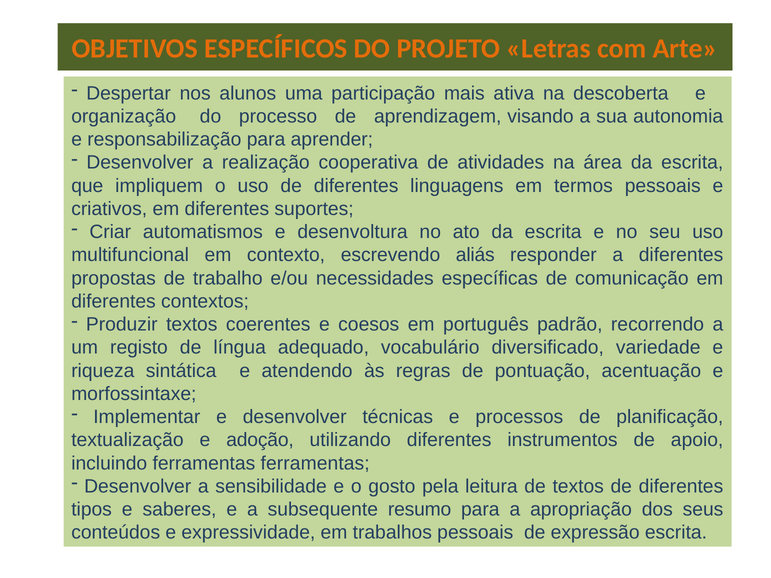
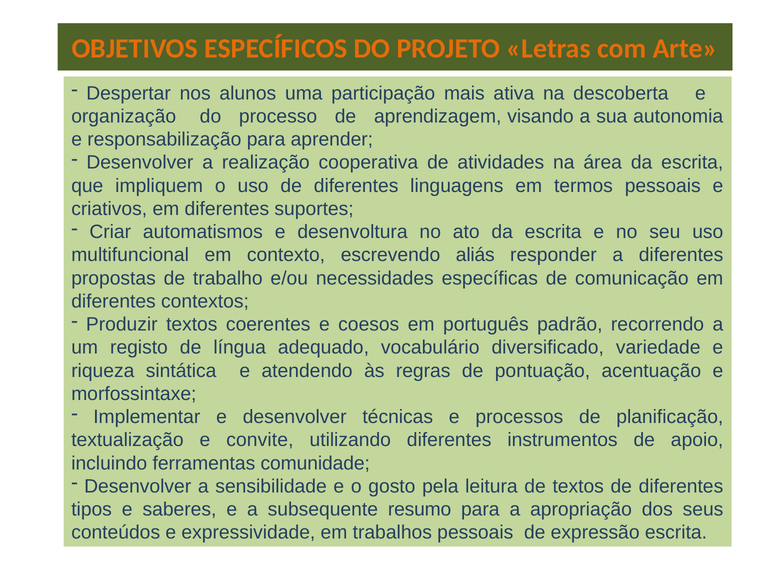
adoção: adoção -> convite (260, 440)
ferramentas ferramentas: ferramentas -> comunidade (315, 463)
